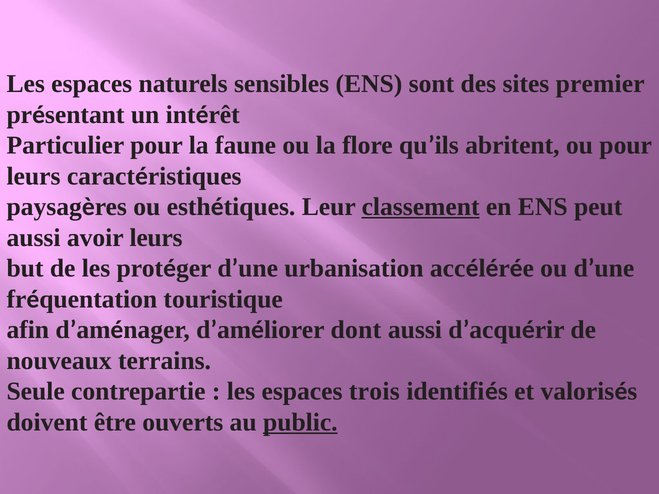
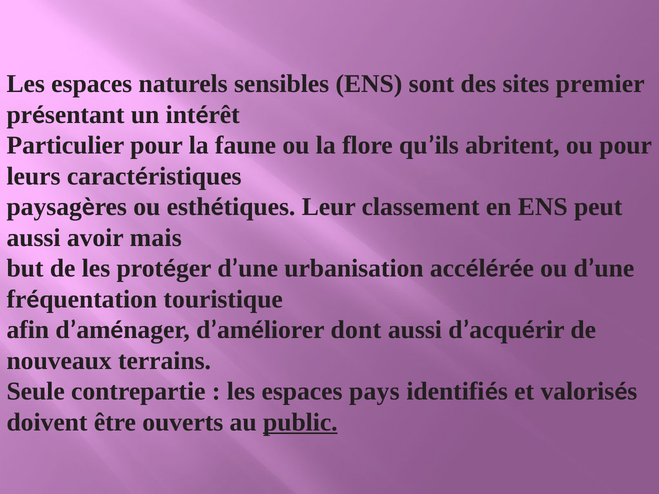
classement underline: present -> none (421, 207)
avoir leurs: leurs -> mais (156, 238)
trois: trois -> pays (374, 392)
